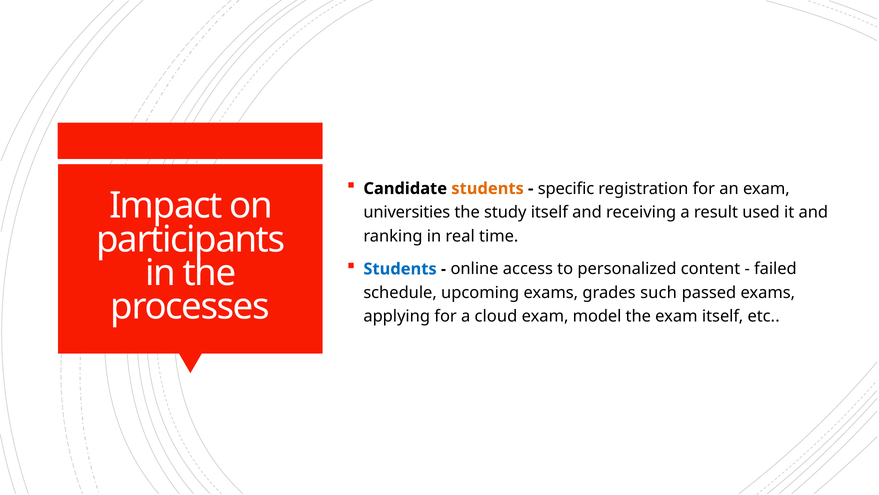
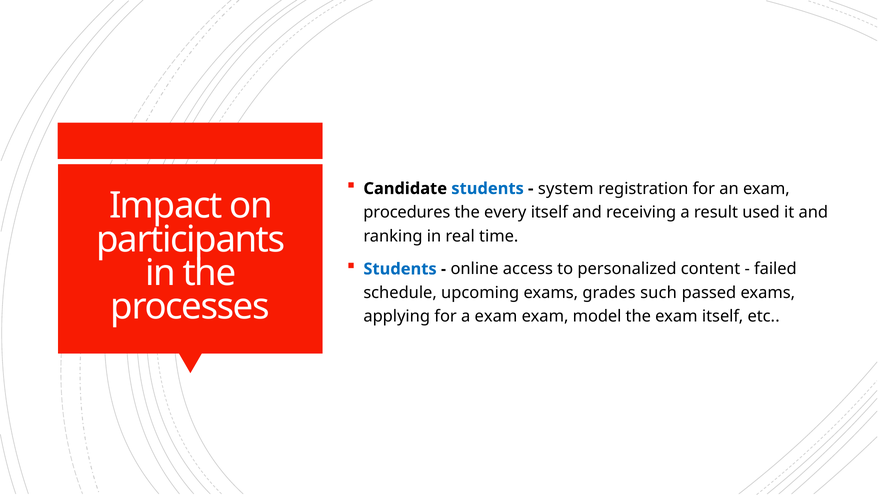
students colour: orange -> blue (488, 188)
specific: specific -> system (566, 188)
universities: universities -> procedures (407, 212)
study: study -> every (505, 212)
a cloud: cloud -> exam (496, 316)
